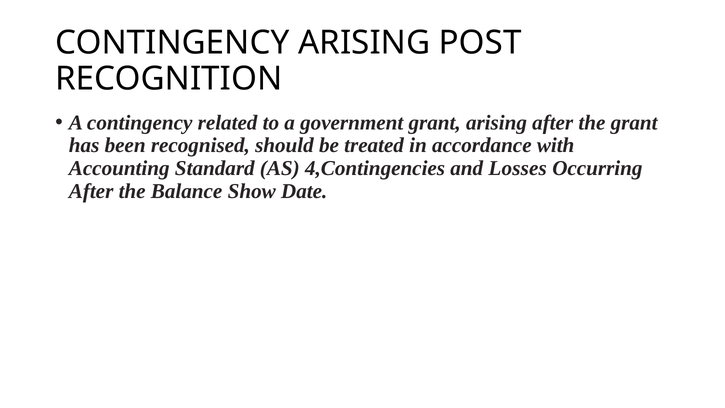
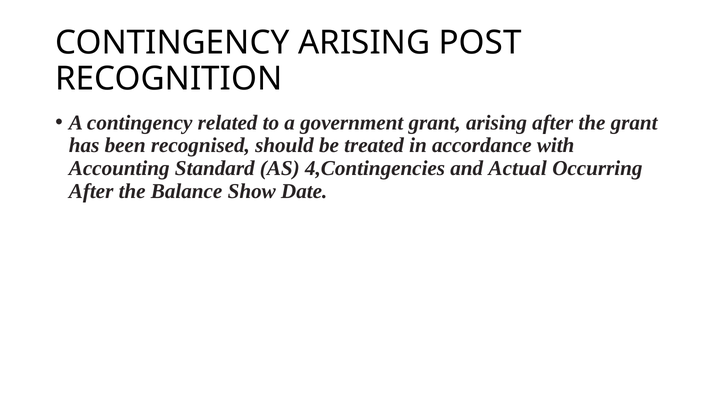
Losses: Losses -> Actual (518, 168)
